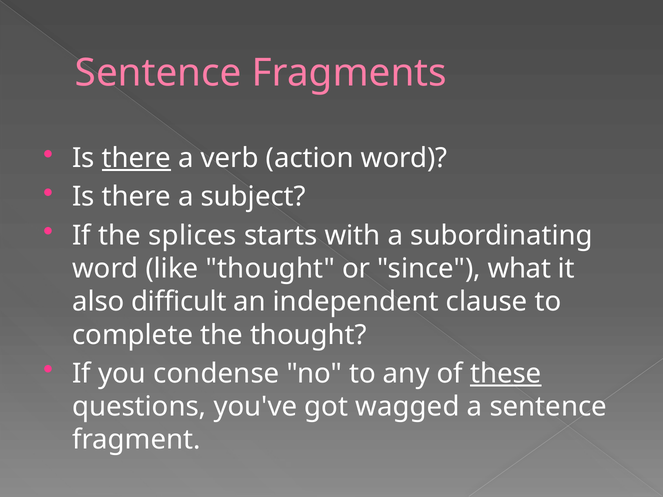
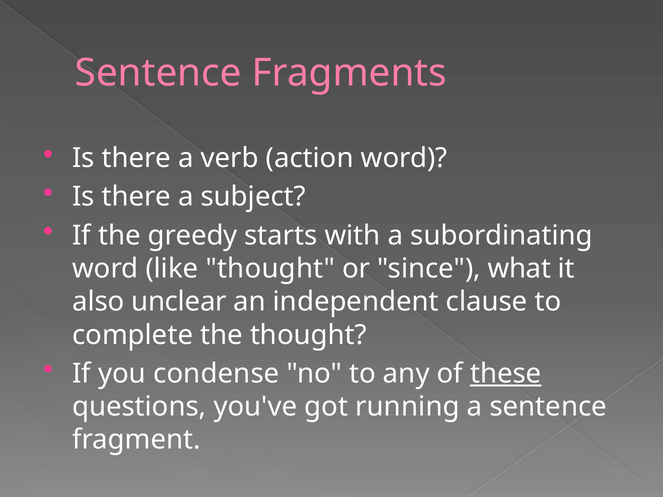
there underline: present -> none (136, 158)
splices: splices -> greedy (193, 236)
difficult: difficult -> unclear (179, 302)
wagged: wagged -> running (407, 407)
